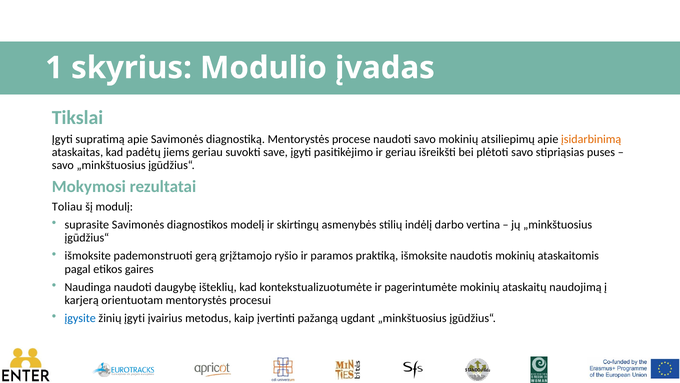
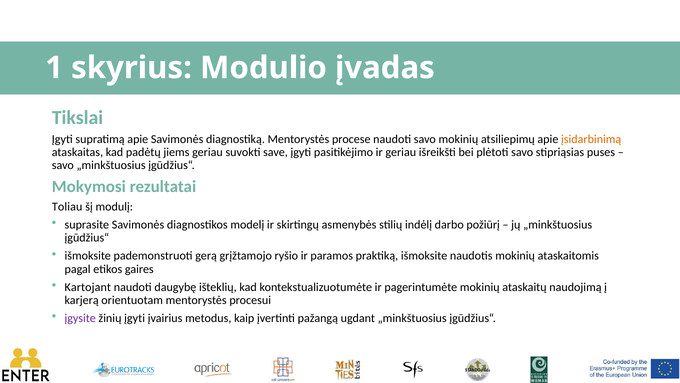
vertina: vertina -> požiūrį (483, 225)
Naudinga: Naudinga -> Kartojant (88, 287)
įgysite colour: blue -> purple (80, 318)
